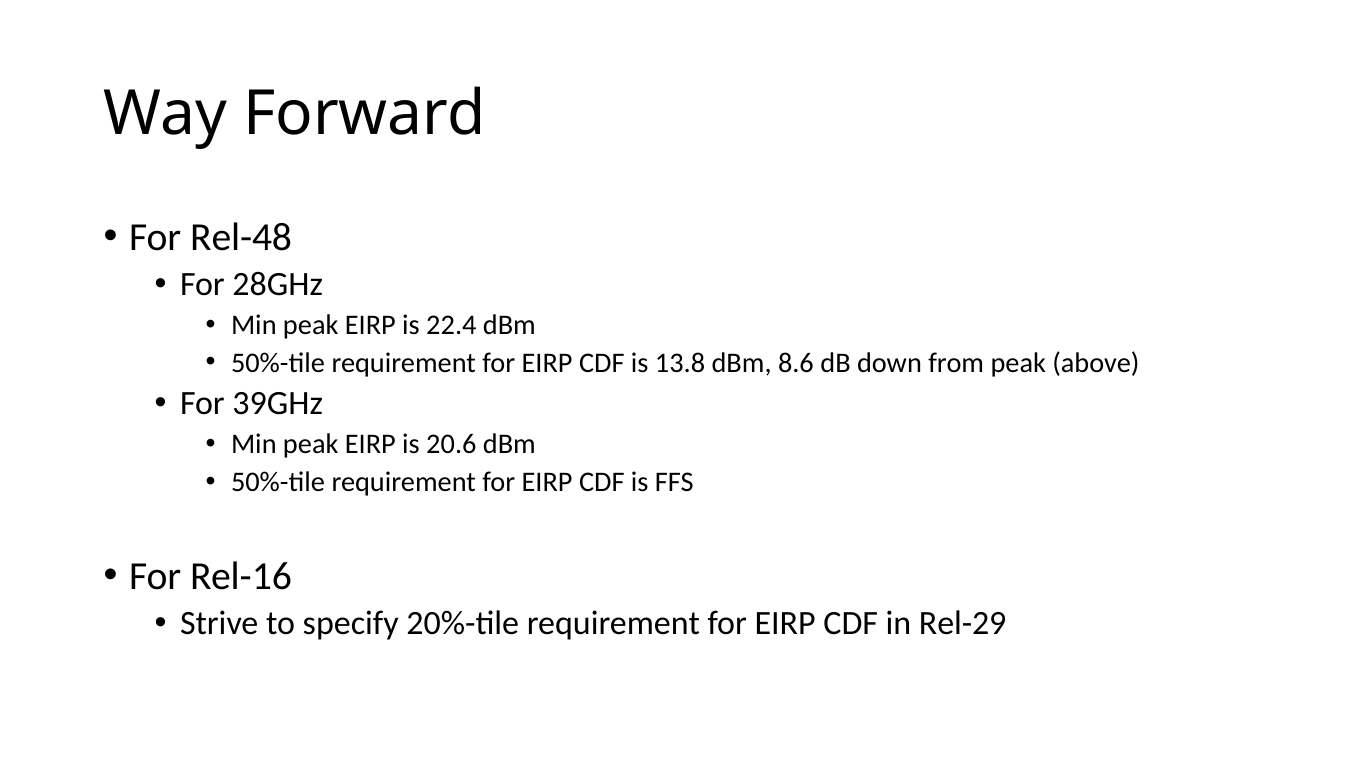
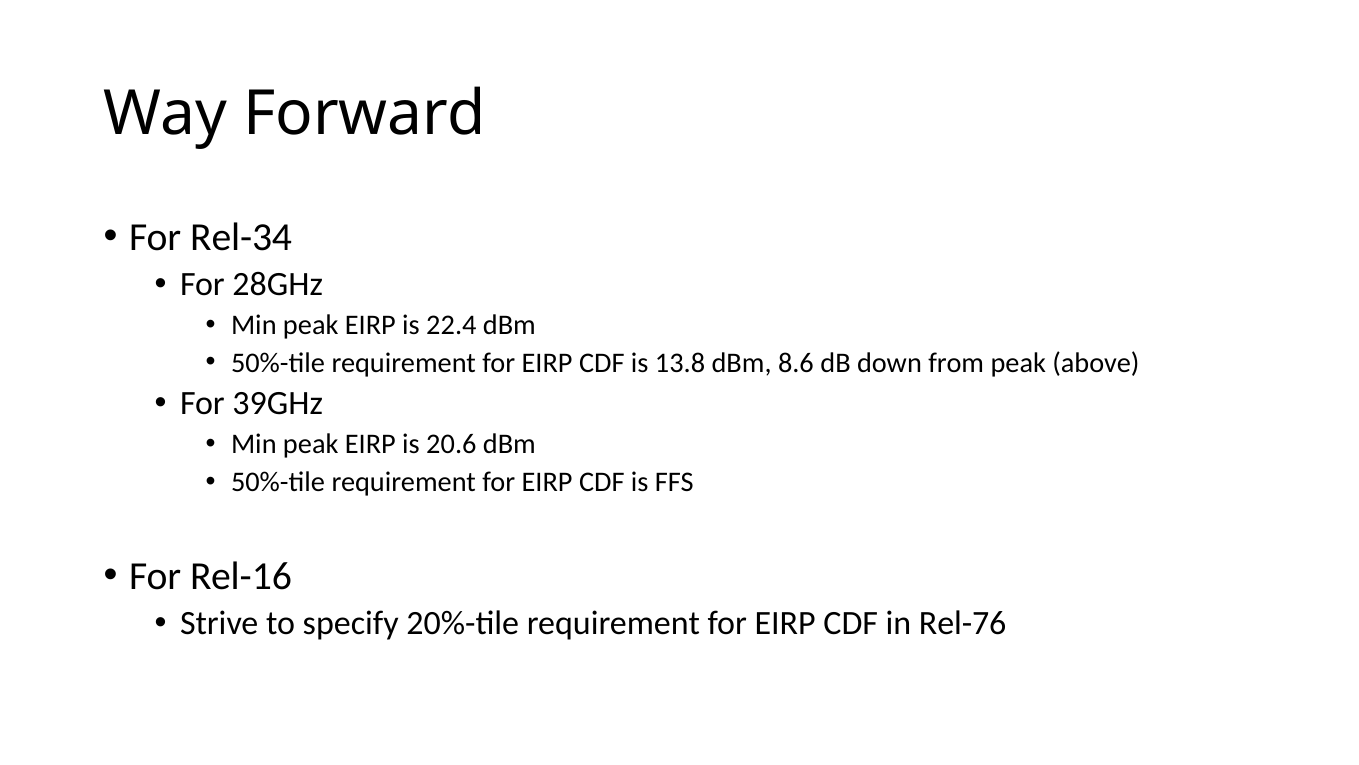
Rel-48: Rel-48 -> Rel-34 (241, 237)
Rel-29: Rel-29 -> Rel-76 (963, 623)
